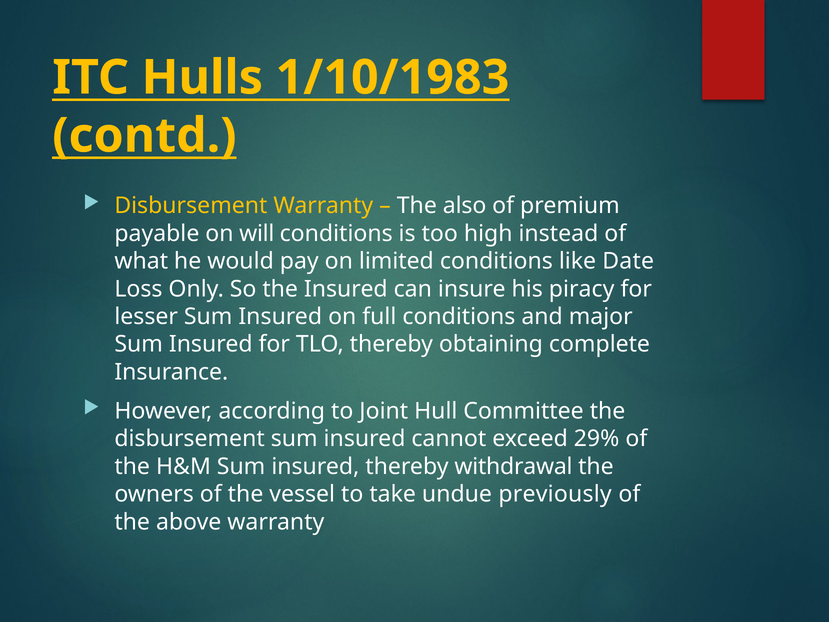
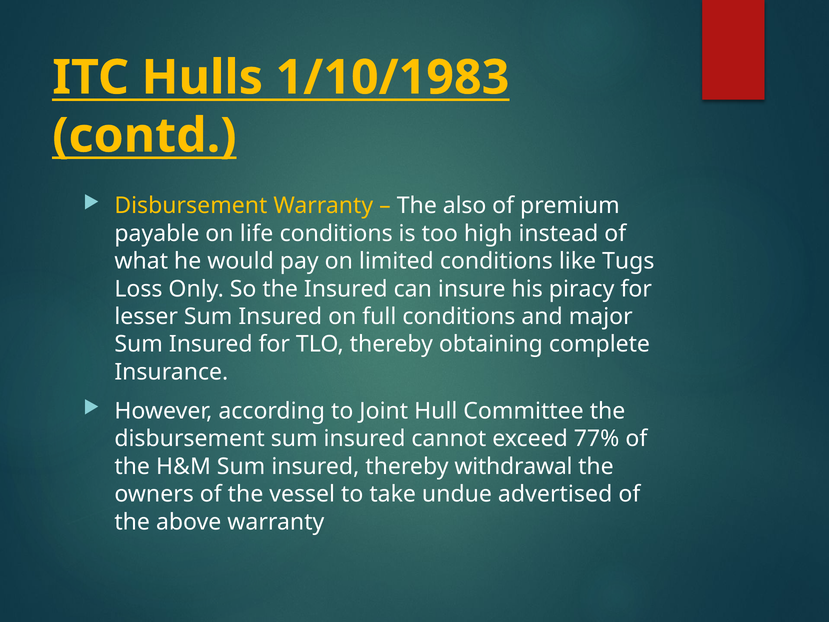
will: will -> life (257, 233)
Date: Date -> Tugs (628, 261)
29%: 29% -> 77% (597, 439)
previously: previously -> advertised (555, 494)
